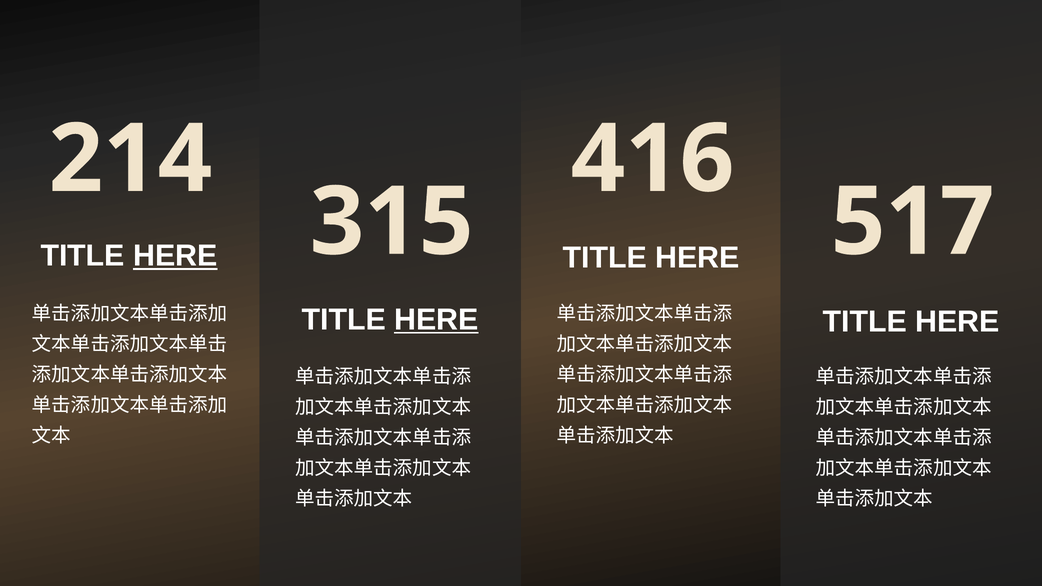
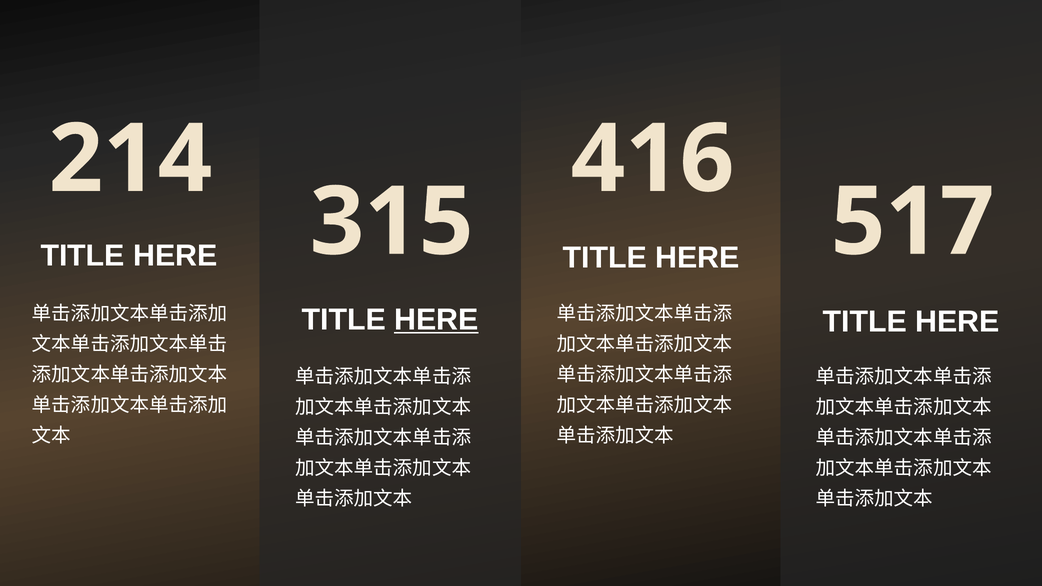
HERE underline: present -> none (175, 256)
